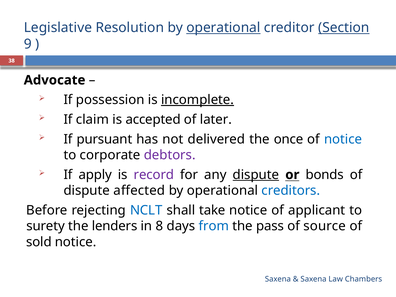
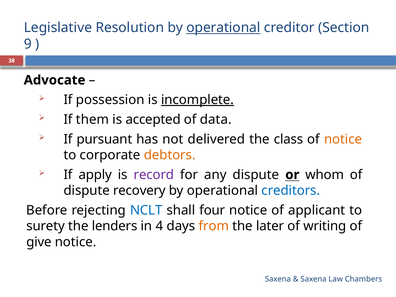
Section underline: present -> none (344, 28)
claim: claim -> them (92, 120)
later: later -> data (216, 120)
once: once -> class (289, 139)
notice colour: blue -> orange (343, 139)
debtors colour: purple -> orange (170, 155)
dispute underline: present -> none (256, 175)
bonds: bonds -> whom (325, 175)
affected: affected -> recovery (139, 191)
take: take -> four (212, 210)
8: 8 -> 4 (159, 226)
from colour: blue -> orange (214, 226)
pass: pass -> later (270, 226)
source: source -> writing (325, 226)
sold: sold -> give (39, 242)
